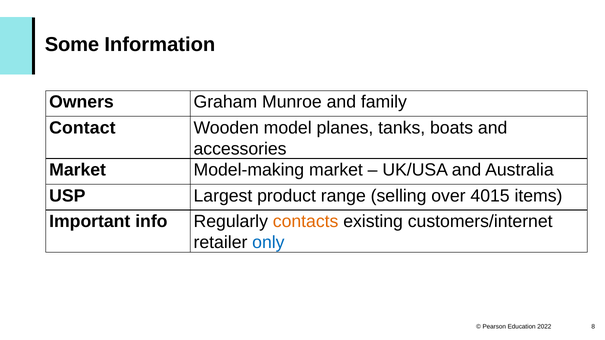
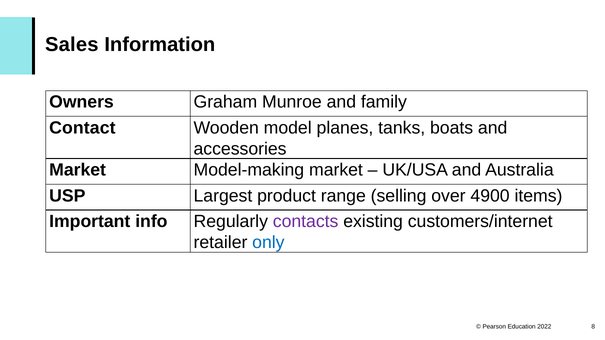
Some: Some -> Sales (72, 45)
4015: 4015 -> 4900 (490, 196)
contacts colour: orange -> purple (306, 222)
